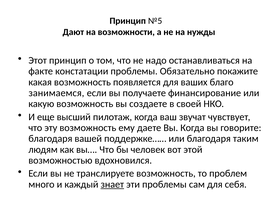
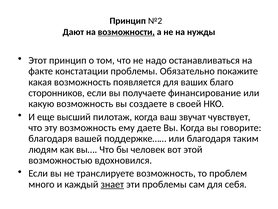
№5: №5 -> №2 (155, 21)
возможности underline: none -> present (126, 32)
занимаемся: занимаемся -> сторонников (57, 93)
